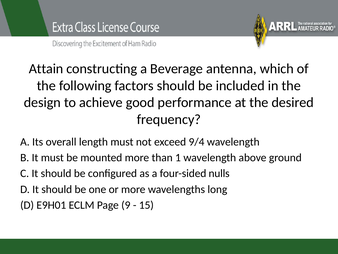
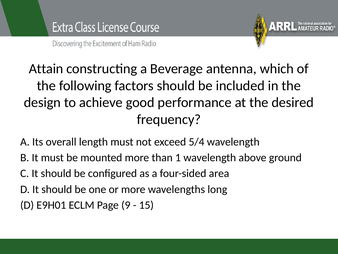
9/4: 9/4 -> 5/4 (197, 142)
nulls: nulls -> area (219, 173)
